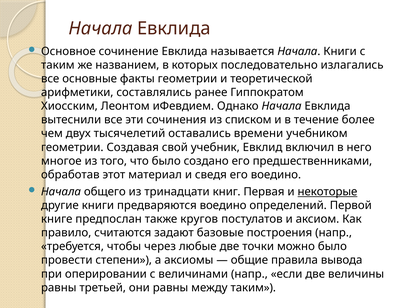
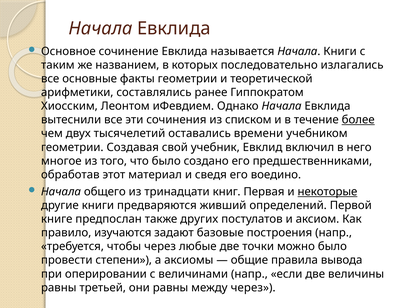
более underline: none -> present (358, 120)
предваряются воедино: воедино -> живший (223, 206)
кругов: кругов -> других (199, 219)
считаются: считаются -> изучаются (123, 233)
между таким: таким -> через (253, 288)
